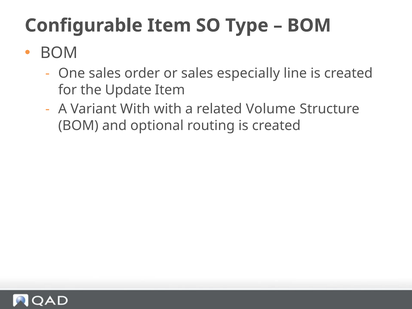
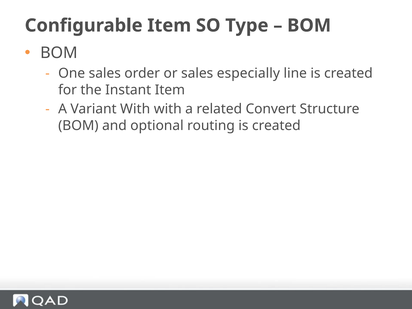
Update: Update -> Instant (128, 90)
Volume: Volume -> Convert (271, 109)
